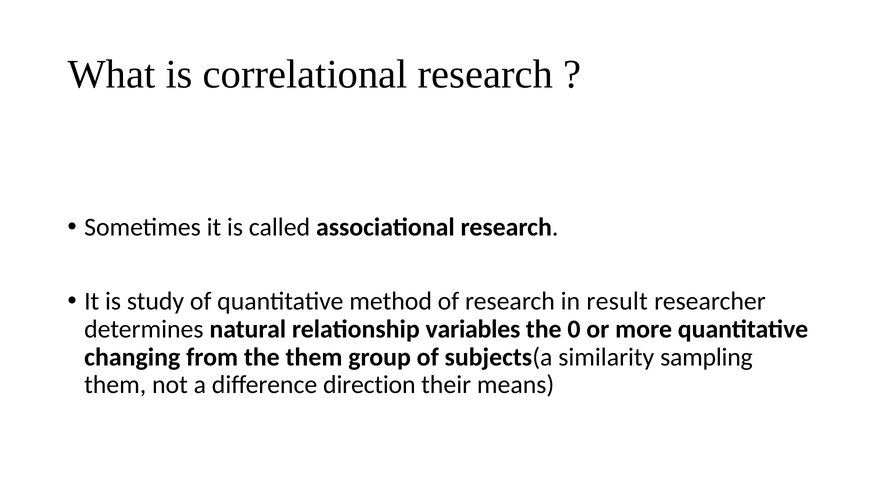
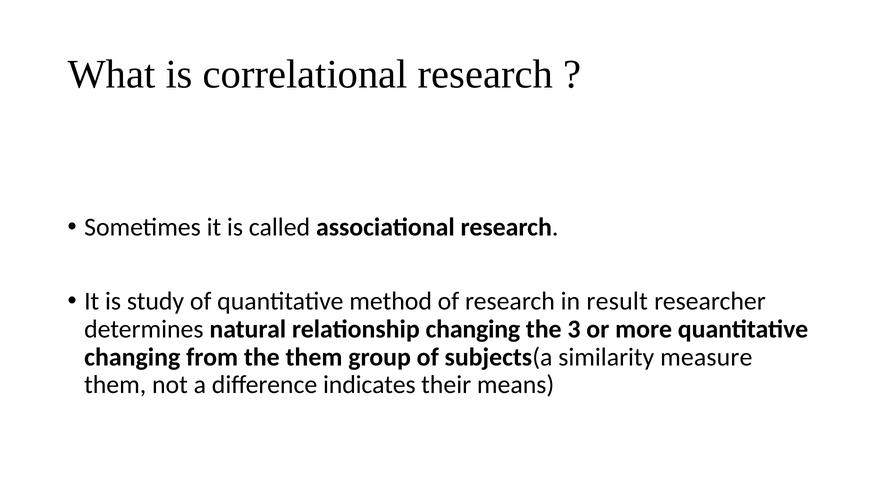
relationship variables: variables -> changing (473, 329)
0: 0 -> 3 (574, 329)
sampling: sampling -> measure (706, 357)
direction: direction -> indicates (369, 385)
